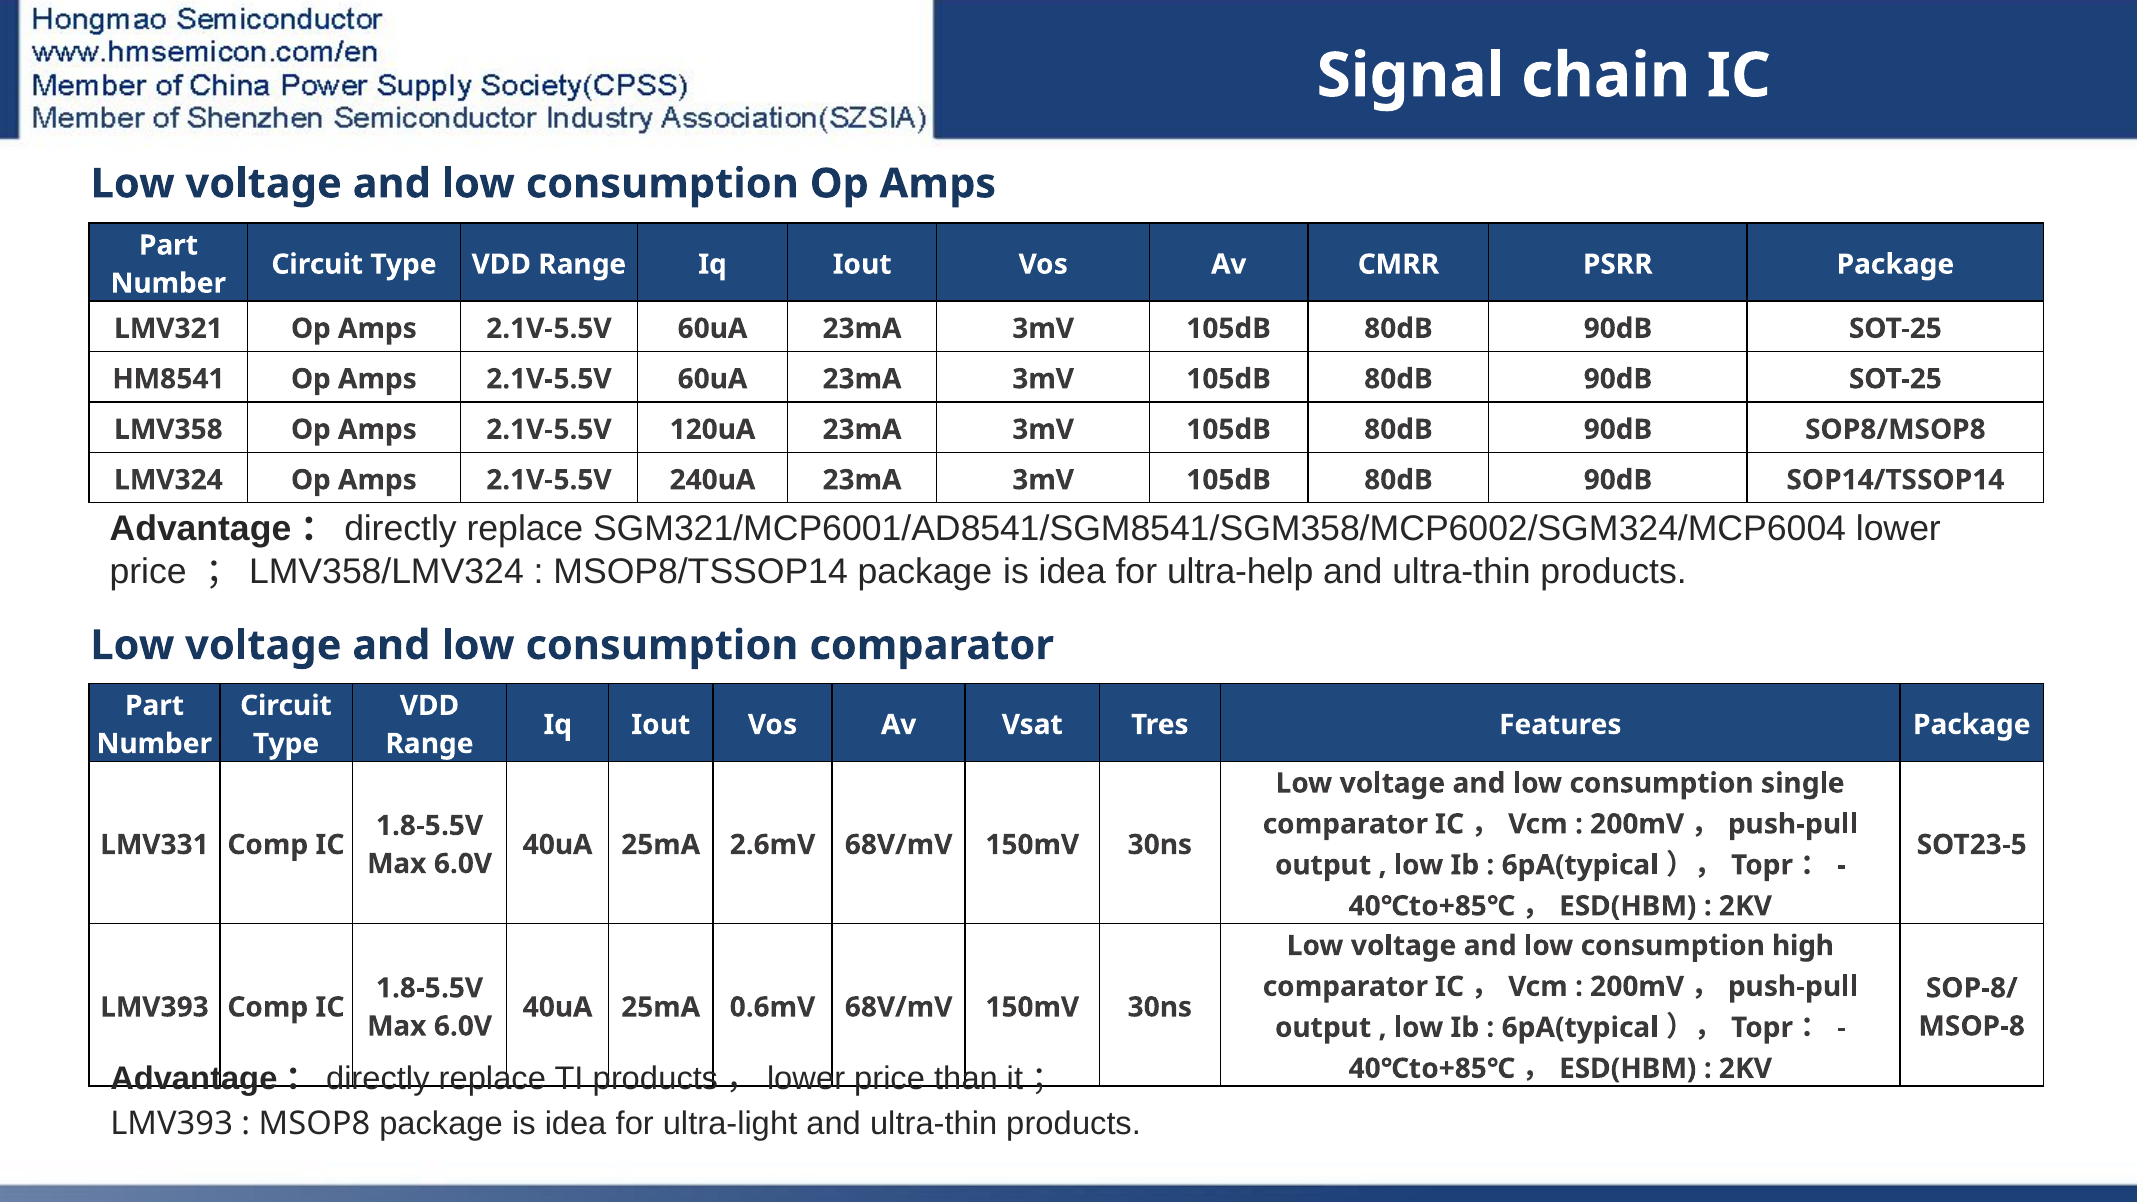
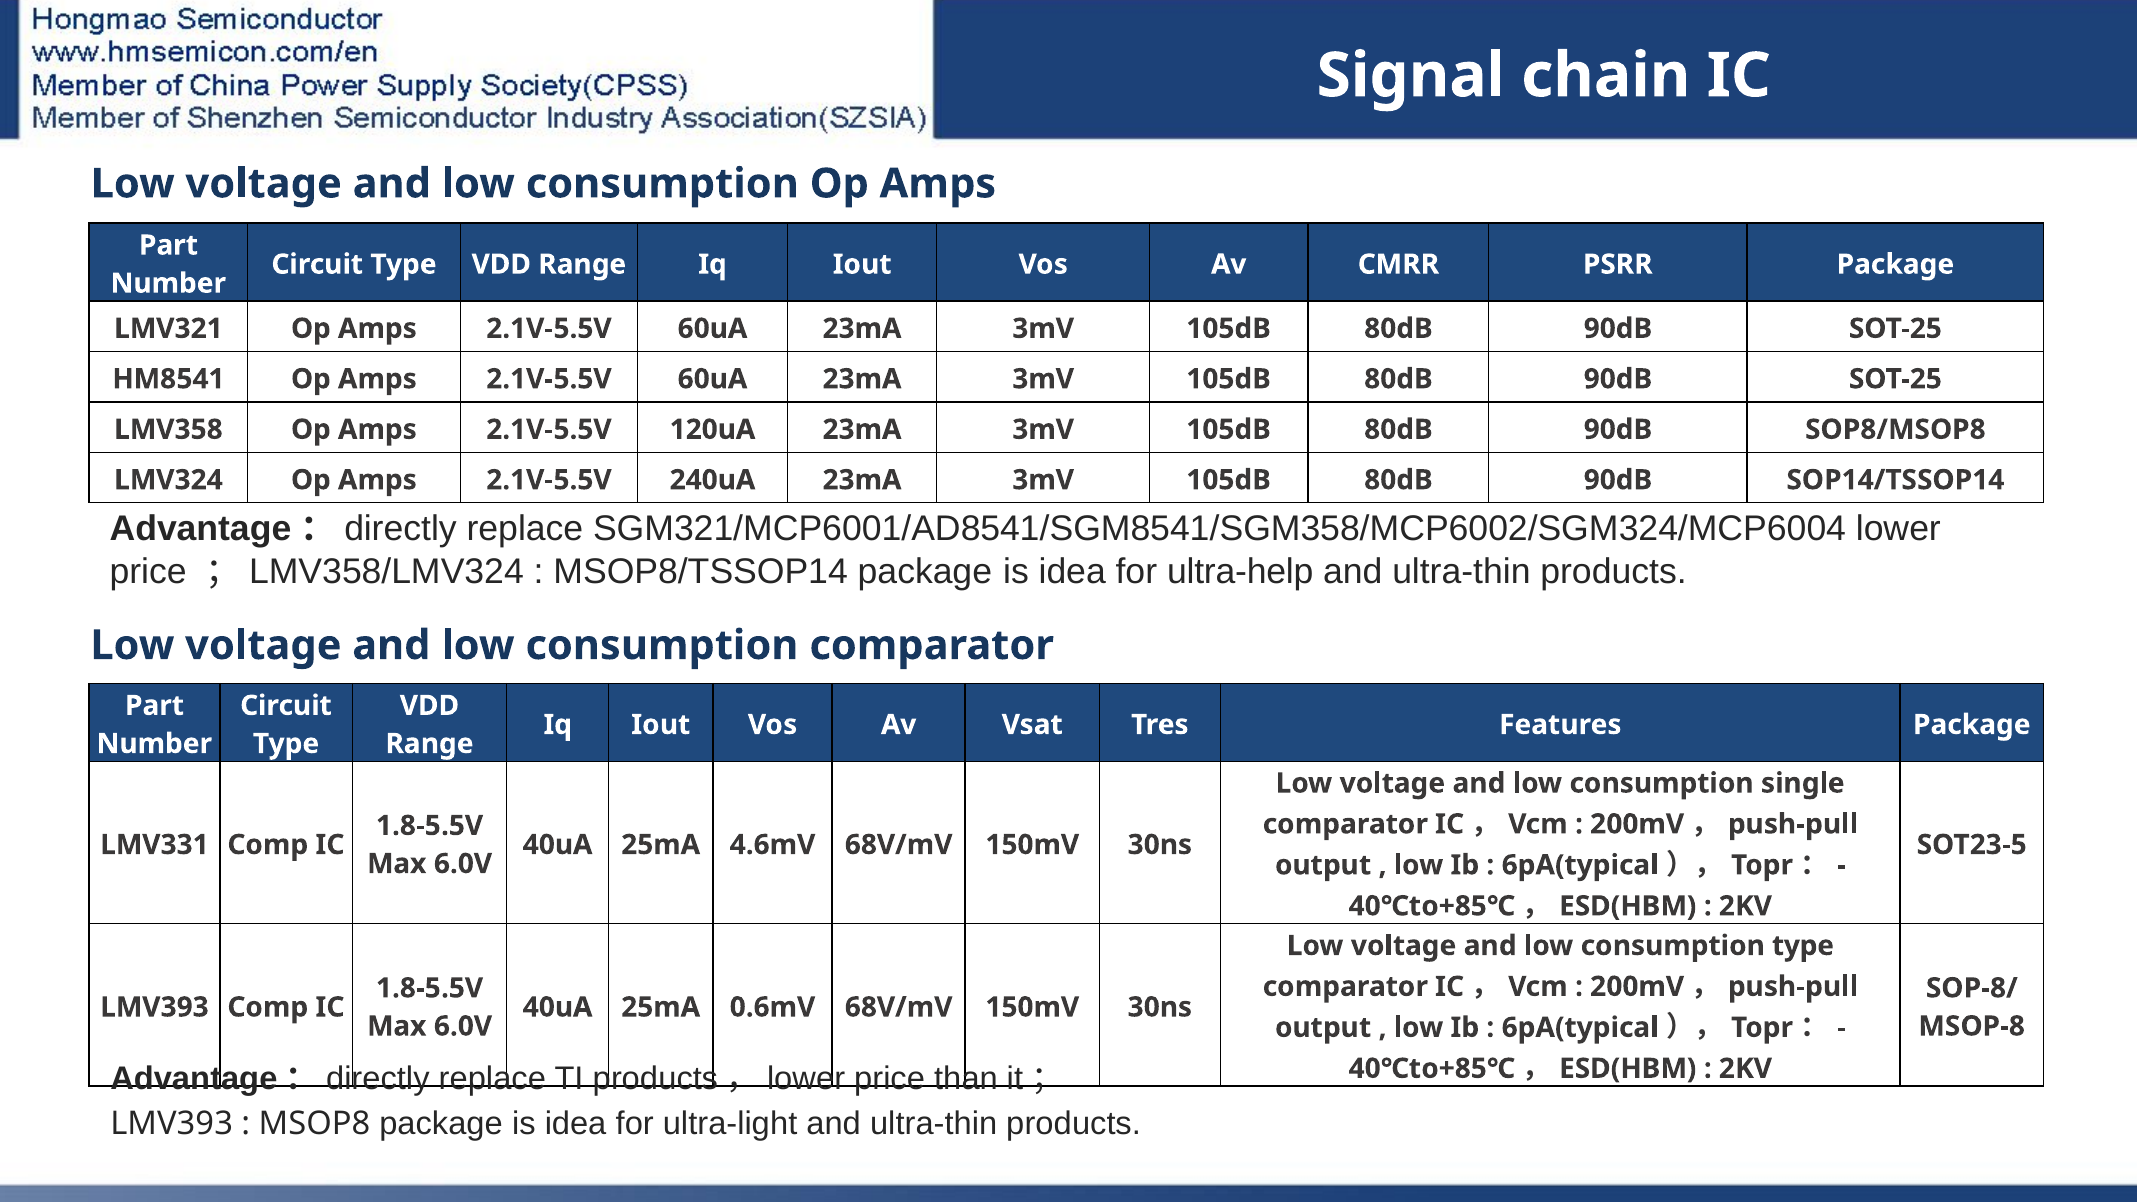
2.6mV: 2.6mV -> 4.6mV (773, 845)
consumption high: high -> type (1803, 946)
